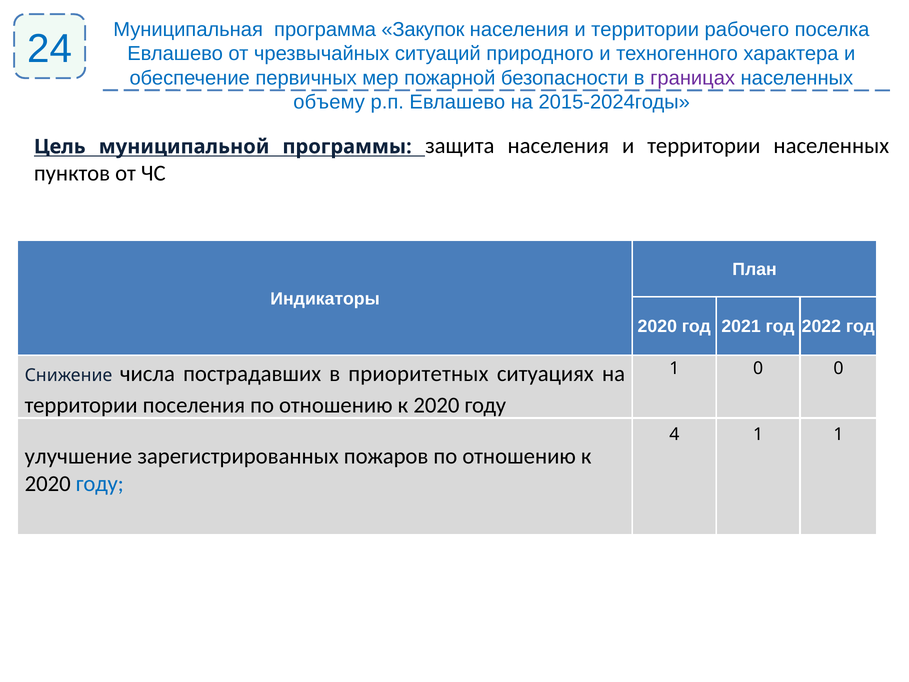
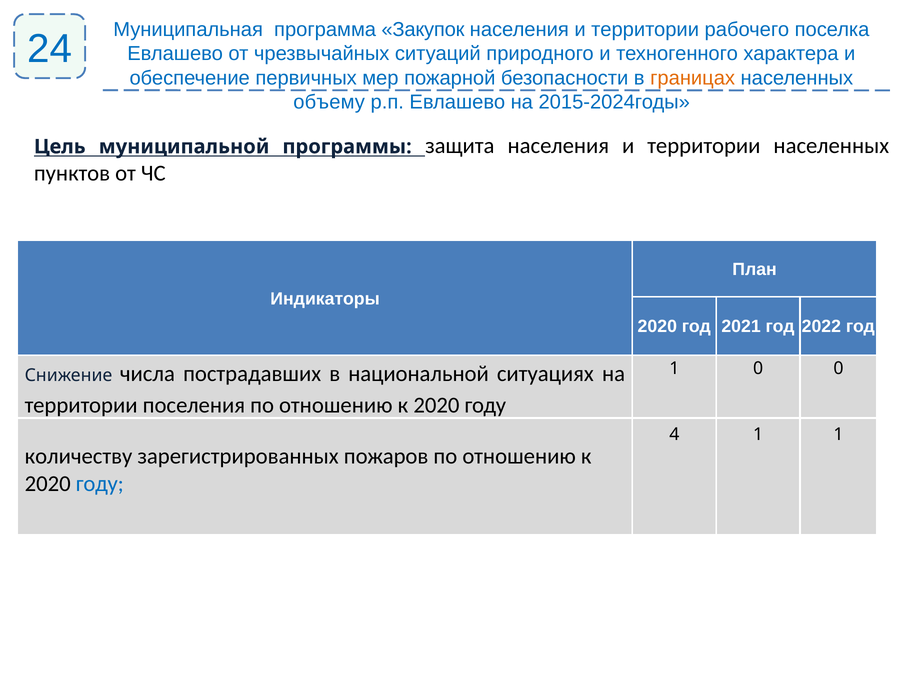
границах colour: purple -> orange (693, 78)
приоритетных: приоритетных -> национальной (419, 373)
улучшение: улучшение -> количеству (78, 456)
